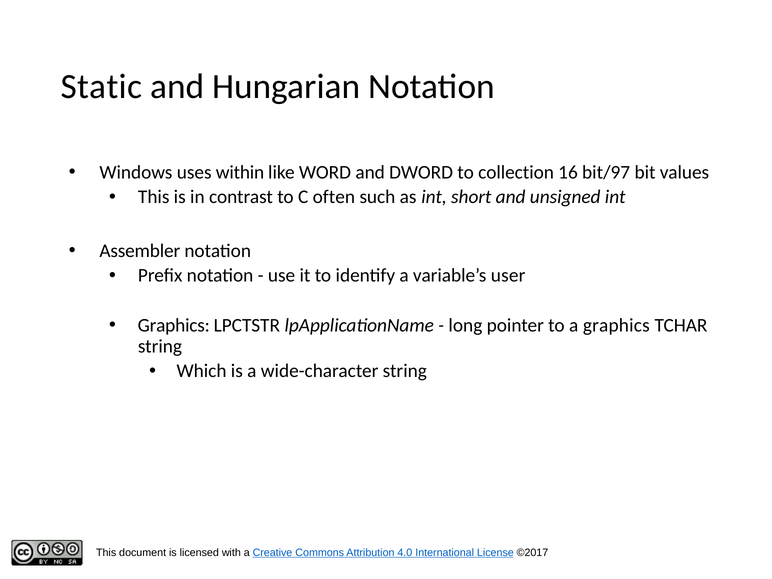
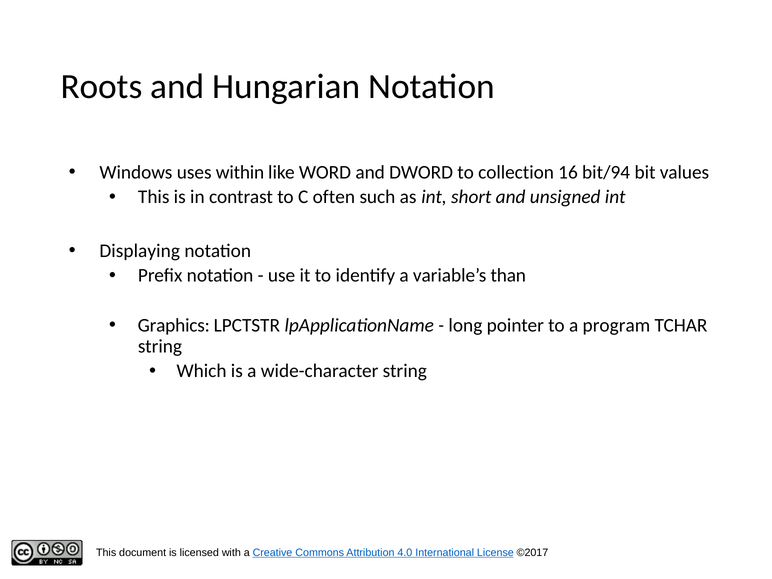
Static: Static -> Roots (102, 87)
bit/97: bit/97 -> bit/94 (606, 172)
Assembler: Assembler -> Displaying (140, 251)
user: user -> than (508, 276)
a graphics: graphics -> program (616, 325)
